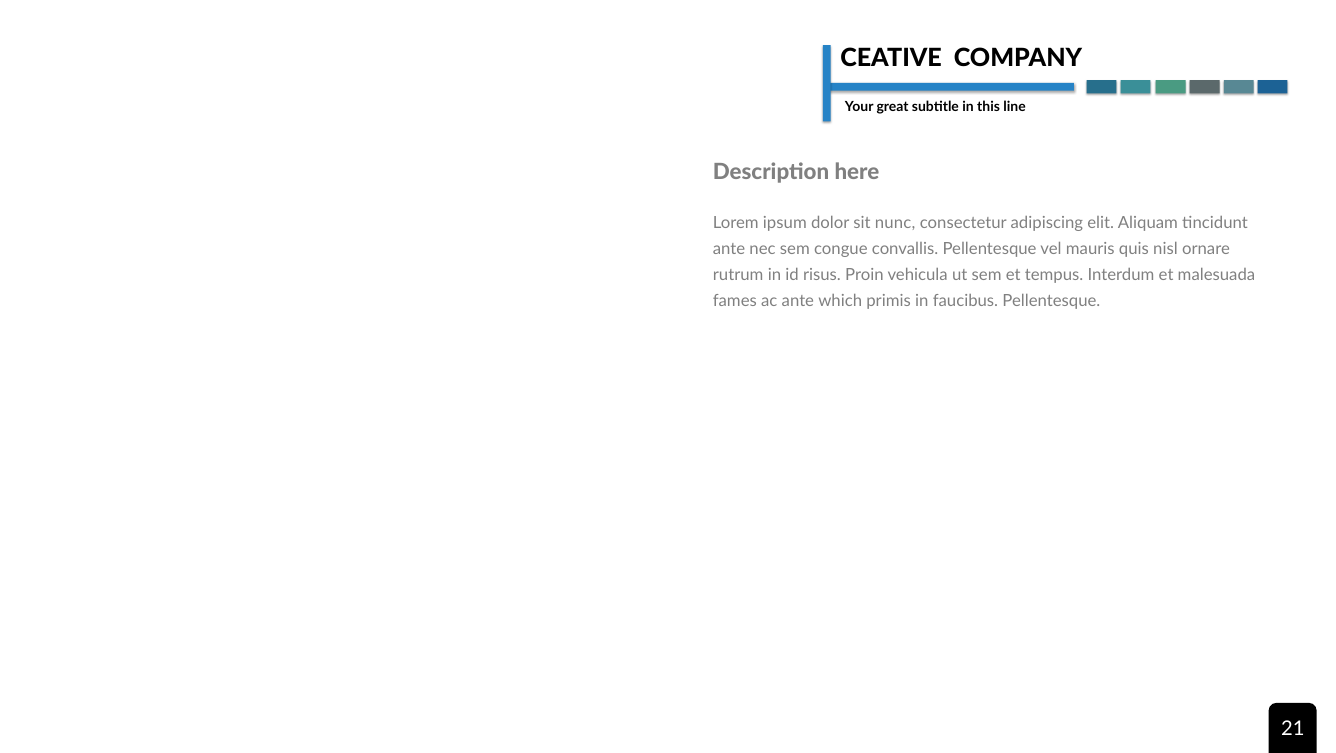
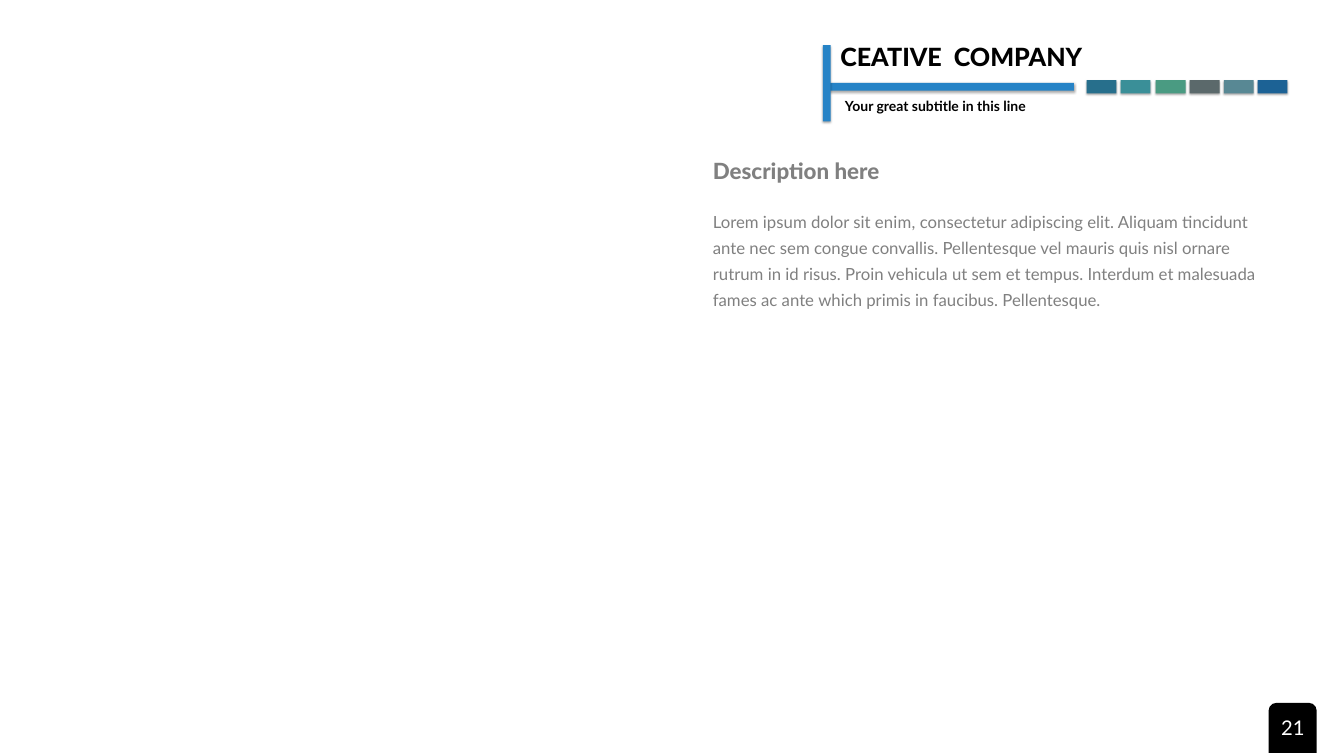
nunc: nunc -> enim (895, 223)
